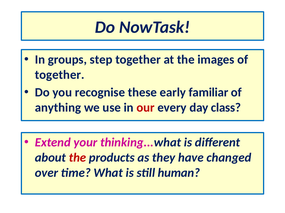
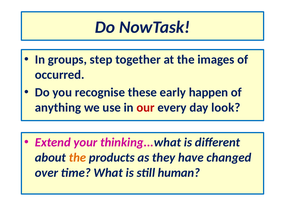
together: together -> occurred (60, 75)
familiar: familiar -> happen (208, 93)
class: class -> look (226, 108)
the colour: red -> orange (77, 158)
